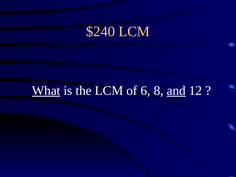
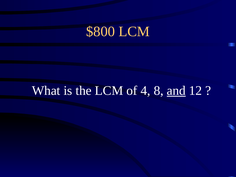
$240: $240 -> $800 (101, 31)
What underline: present -> none (46, 91)
6: 6 -> 4 (146, 91)
